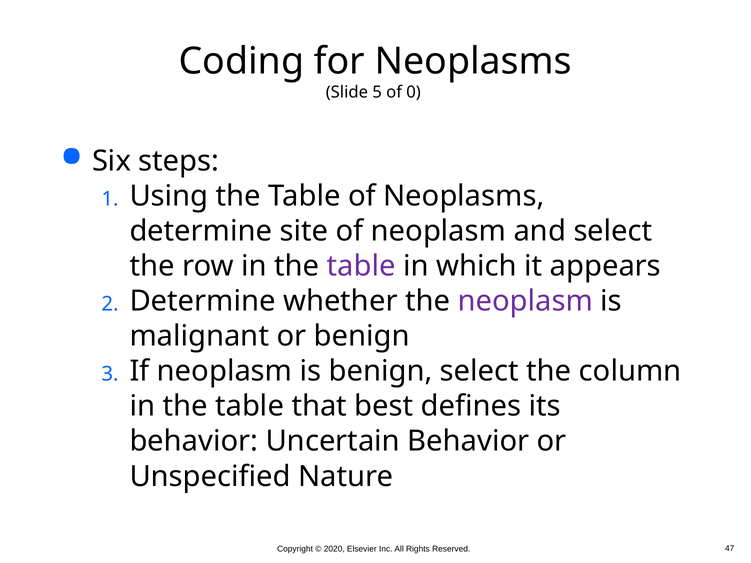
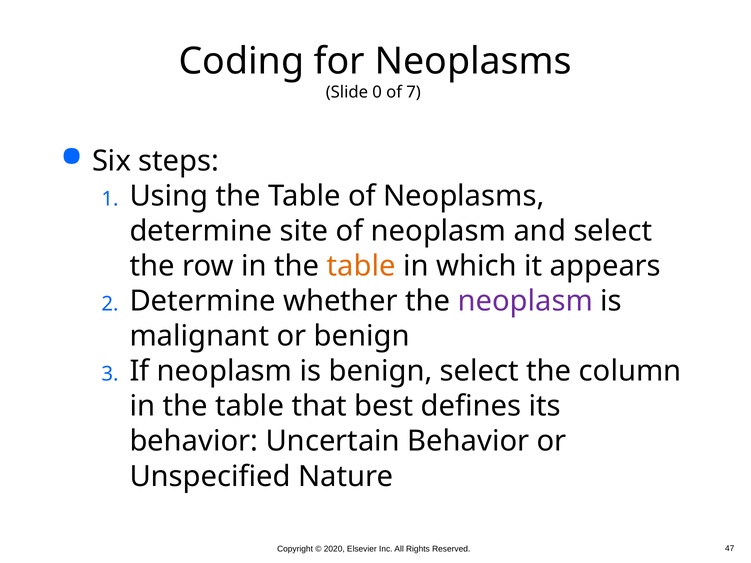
5: 5 -> 0 (377, 93)
0: 0 -> 7 (414, 93)
table colour: purple -> orange (361, 266)
